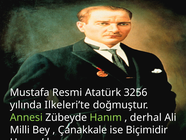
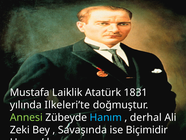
Resmi: Resmi -> Laiklik (67, 92)
3256: 3256 -> 1831 (136, 92)
Hanım colour: light green -> light blue (106, 117)
Milli: Milli -> Zeki (20, 129)
Çanakkale: Çanakkale -> Savaşında (82, 129)
